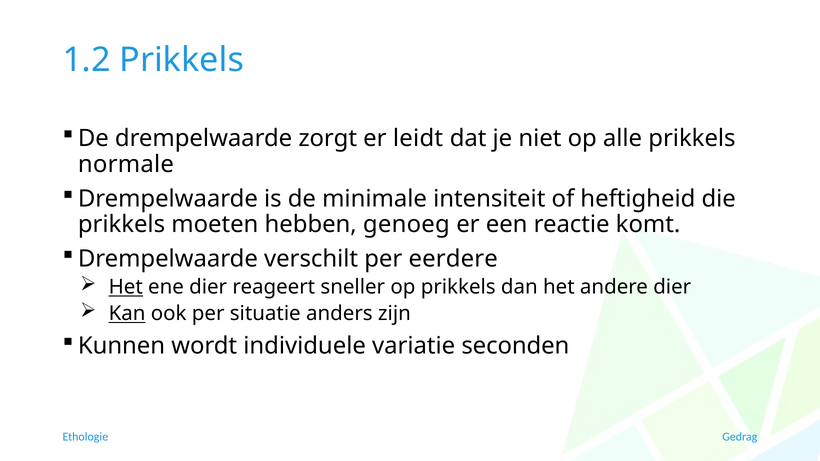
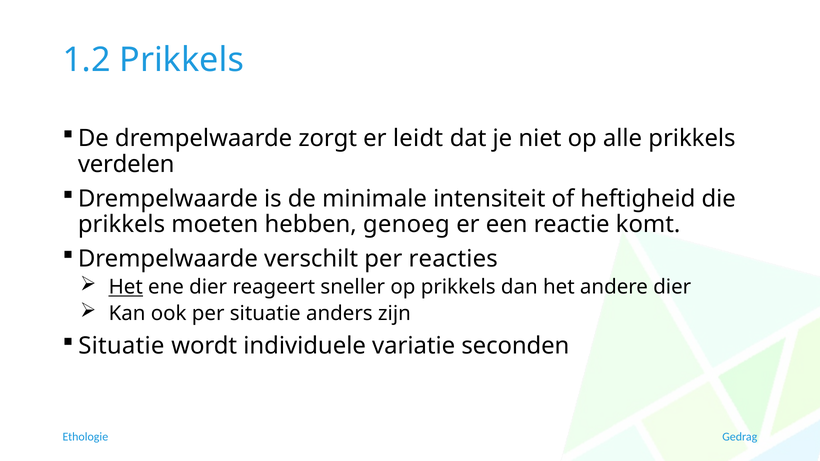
normale: normale -> verdelen (126, 164)
eerdere: eerdere -> reacties (453, 259)
Kan underline: present -> none (127, 314)
Kunnen: Kunnen -> Situatie (121, 346)
